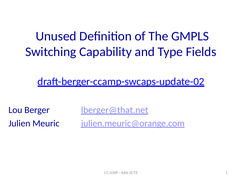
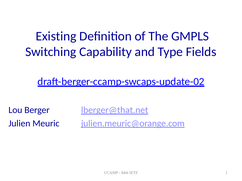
Unused: Unused -> Existing (56, 36)
